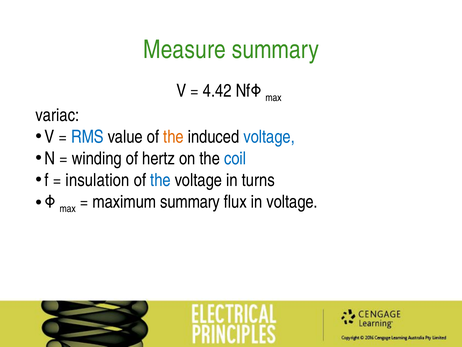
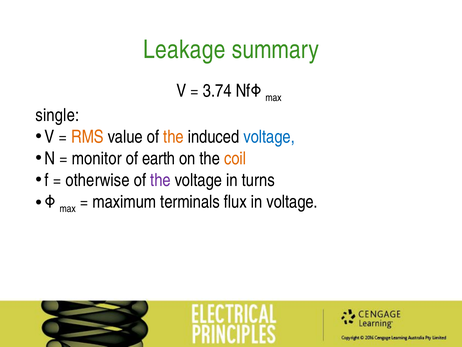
Measure: Measure -> Leakage (184, 50)
4.42: 4.42 -> 3.74 (217, 91)
variac: variac -> single (57, 115)
RMS colour: blue -> orange (87, 137)
winding: winding -> monitor (97, 158)
hertz: hertz -> earth (159, 158)
coil colour: blue -> orange (235, 158)
insulation: insulation -> otherwise (98, 180)
the colour: blue -> purple (161, 180)
maximum summary: summary -> terminals (190, 201)
